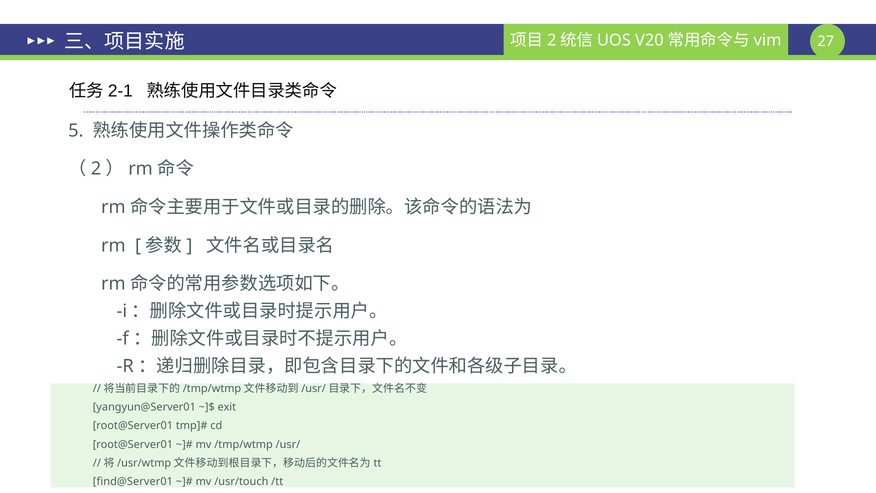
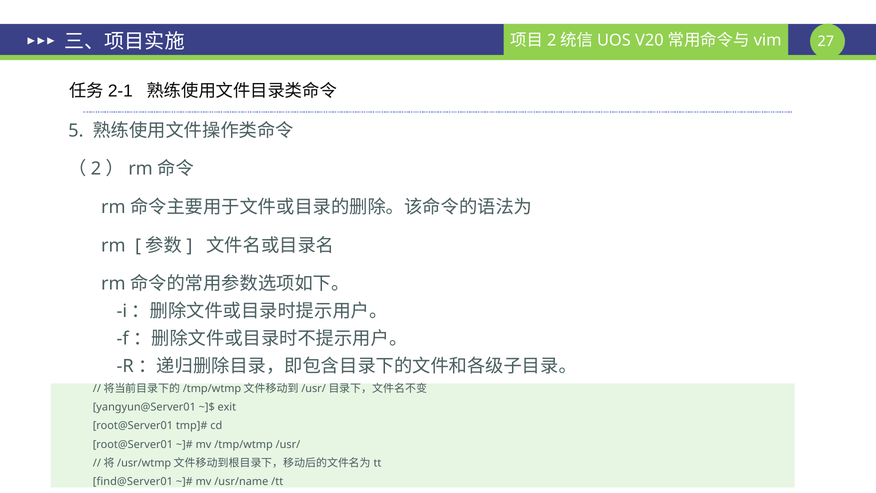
/usr/touch: /usr/touch -> /usr/name (241, 481)
